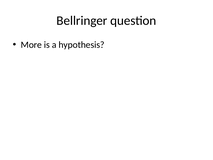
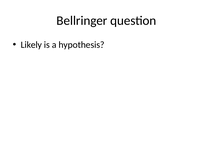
More: More -> Likely (31, 45)
